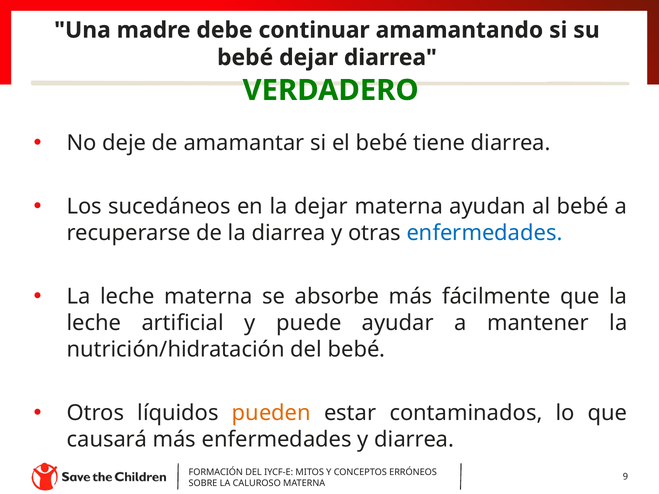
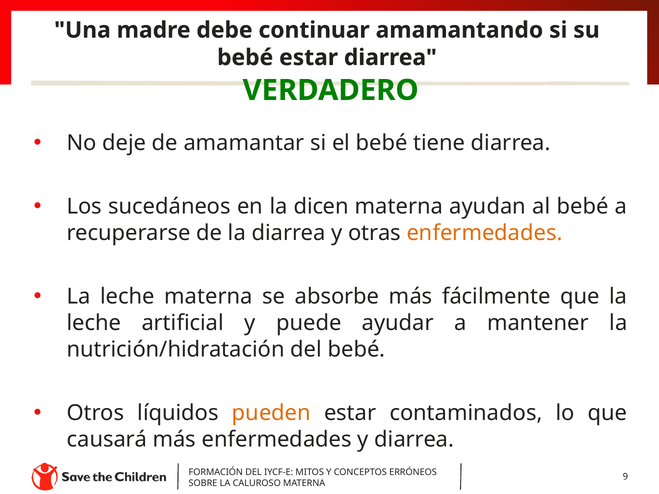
bebé dejar: dejar -> estar (309, 58)
la dejar: dejar -> dicen (321, 207)
enfermedades colour: blue -> orange (485, 233)
